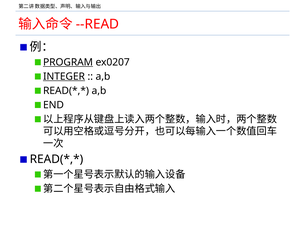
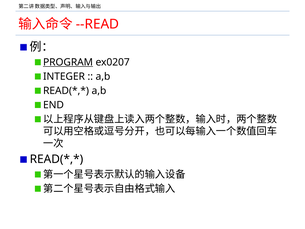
INTEGER underline: present -> none (64, 76)
